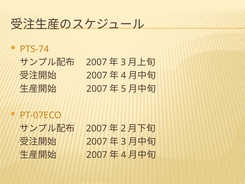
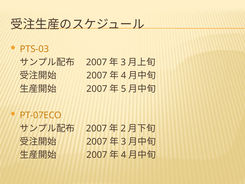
PTS-74: PTS-74 -> PTS-03 (34, 49)
